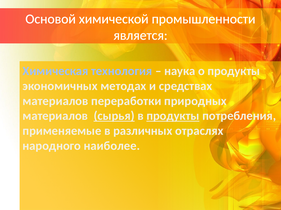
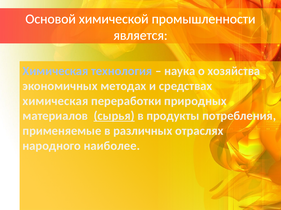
о продукты: продукты -> хозяйства (234, 71)
материалов: материалов -> химическая (55, 101)
продукты underline: present -> none (173, 116)
